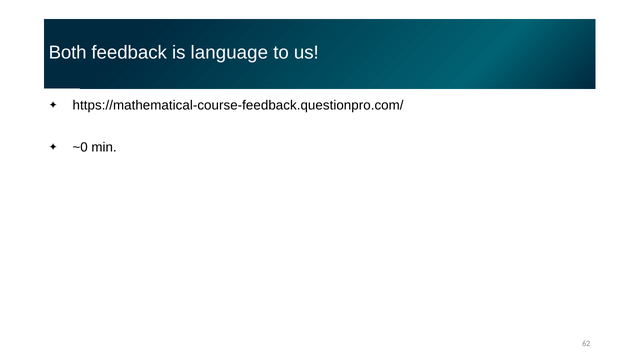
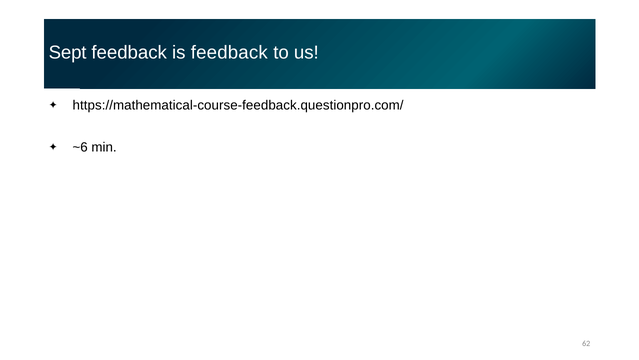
Both: Both -> Sept (68, 53)
is language: language -> feedback (229, 53)
~0: ~0 -> ~6 (80, 147)
